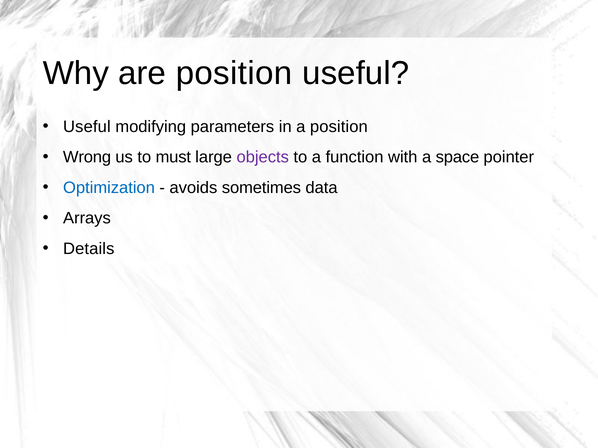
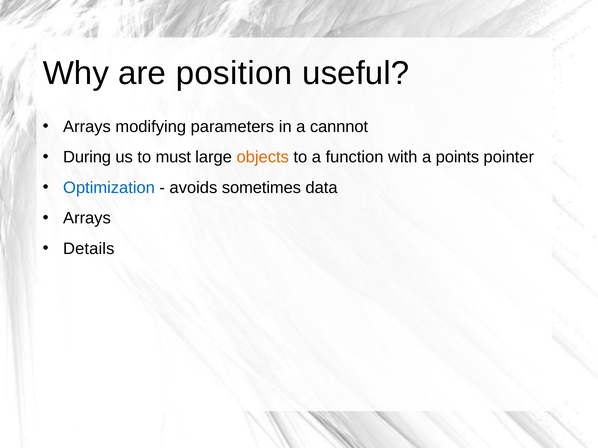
Useful: Useful -> Arrays (87, 127)
a position: position -> cannnot (339, 127)
Wrong: Wrong -> During (87, 157)
objects colour: purple -> orange (263, 157)
space: space -> points (457, 157)
